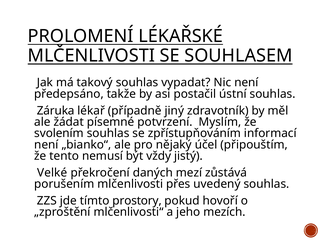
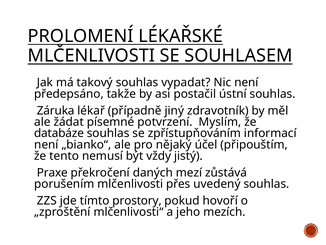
svolením: svolením -> databáze (59, 133)
Velké: Velké -> Praxe (52, 172)
